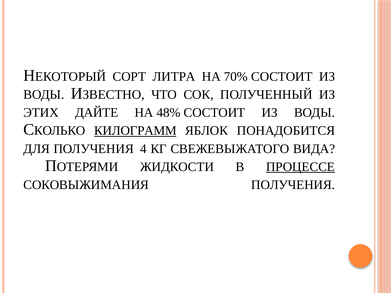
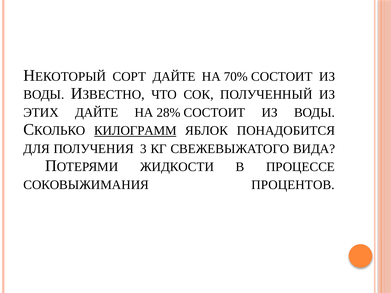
СОРТ ЛИТРА: ЛИТРА -> ДАЙТЕ (174, 77)
48%: 48% -> 28% (168, 113)
4: 4 -> 3 (143, 149)
ПРОЦЕССЕ underline: present -> none (300, 167)
СОКОВЫЖИМАНИЯ ПОЛУЧЕНИЯ: ПОЛУЧЕНИЯ -> ПРОЦЕНТОВ (293, 185)
